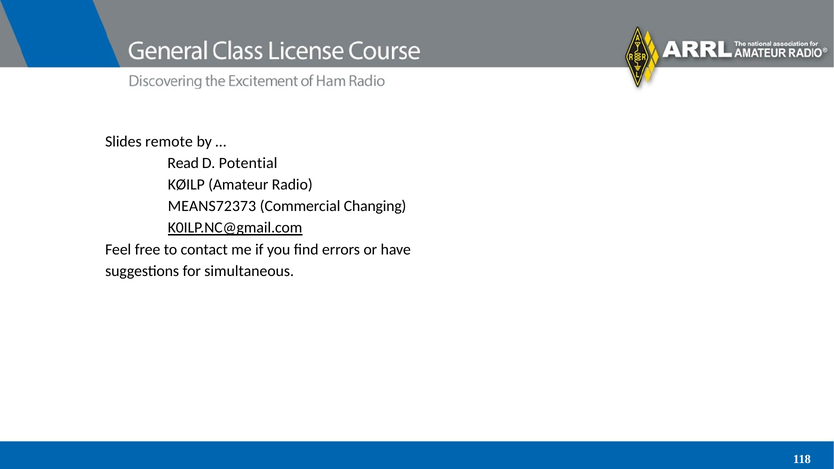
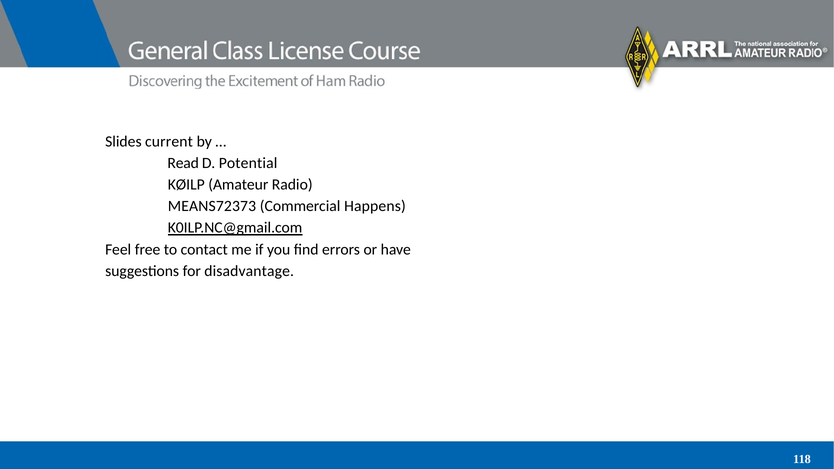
remote: remote -> current (169, 141)
Changing: Changing -> Happens (375, 206)
simultaneous: simultaneous -> disadvantage (249, 271)
